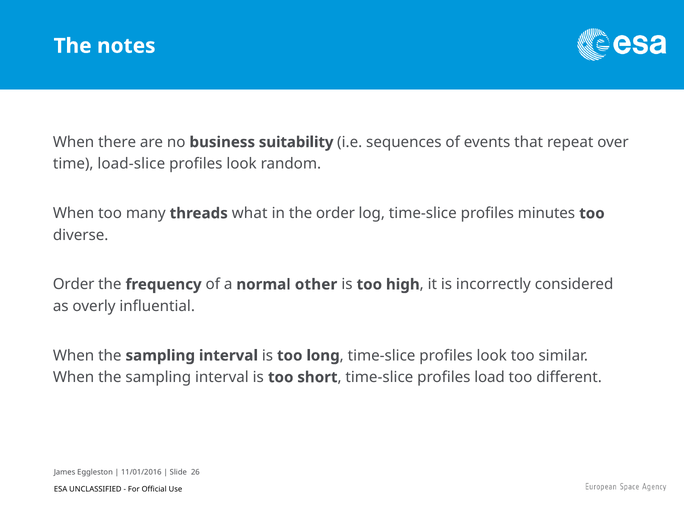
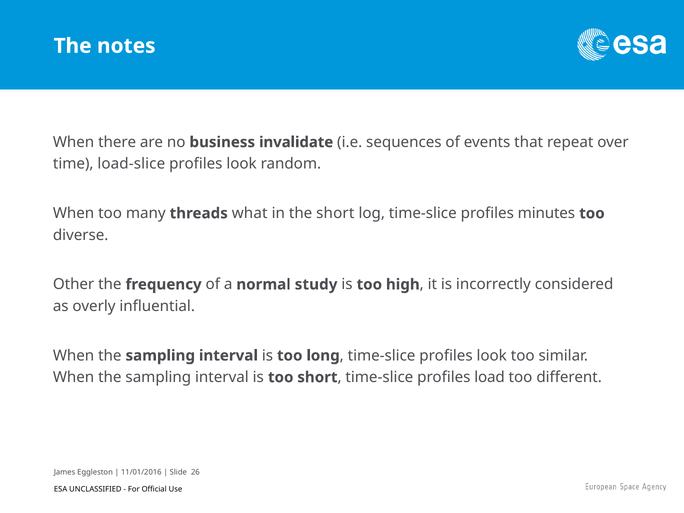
suitability: suitability -> invalidate (296, 142)
the order: order -> short (335, 213)
Order: Order -> Other (74, 284)
other: other -> study (316, 284)
